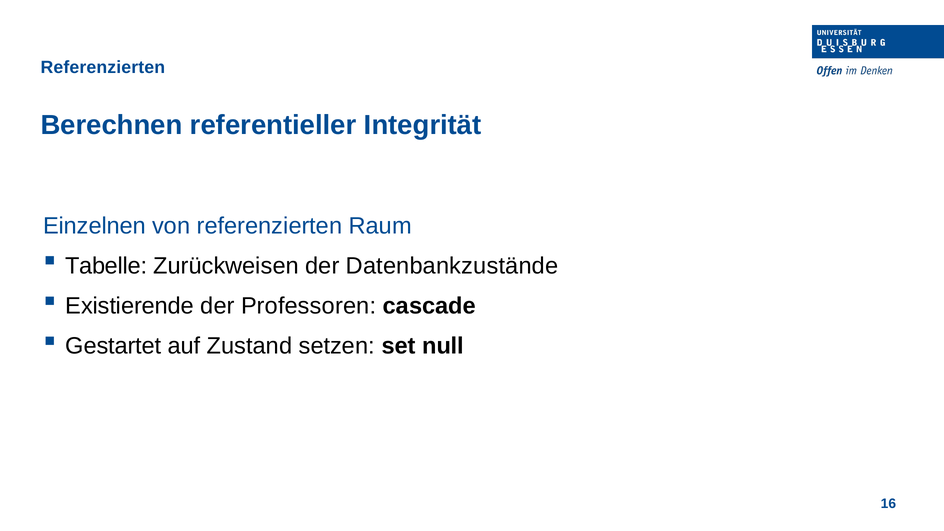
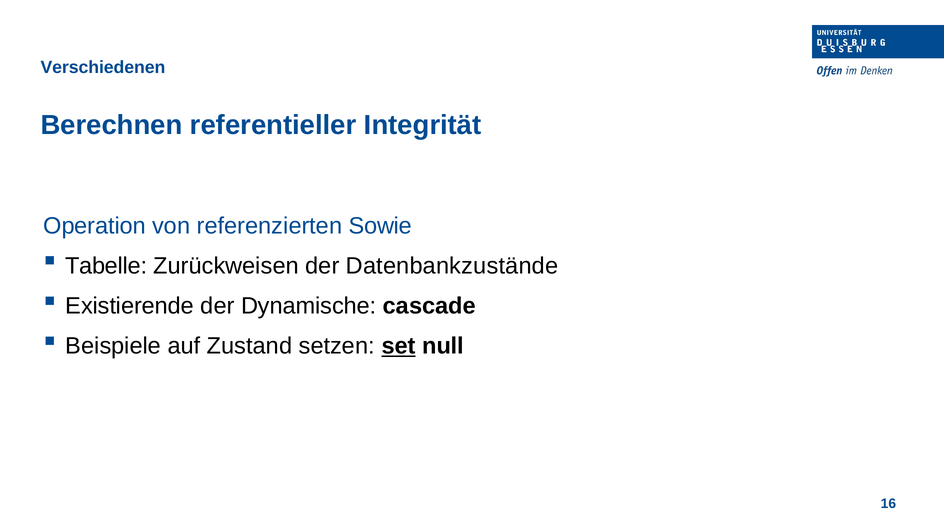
Referenzierten: Referenzierten -> Verschiedenen (103, 67)
Einzelnen: Einzelnen -> Operation (95, 226)
Raum: Raum -> Sowie (380, 226)
Professoren: Professoren -> Dynamische (309, 306)
Gestartet: Gestartet -> Beispiele (113, 346)
set underline: none -> present (399, 346)
